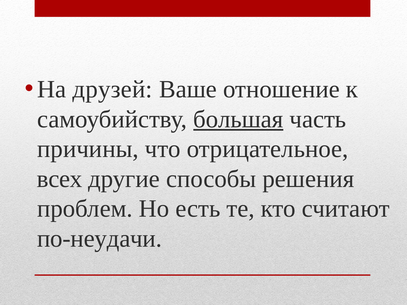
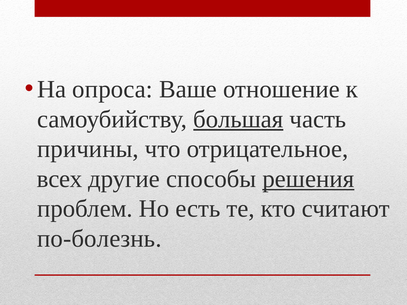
друзей: друзей -> опроса (113, 89)
решения underline: none -> present (308, 179)
по-неудачи: по-неудачи -> по-болезнь (99, 239)
